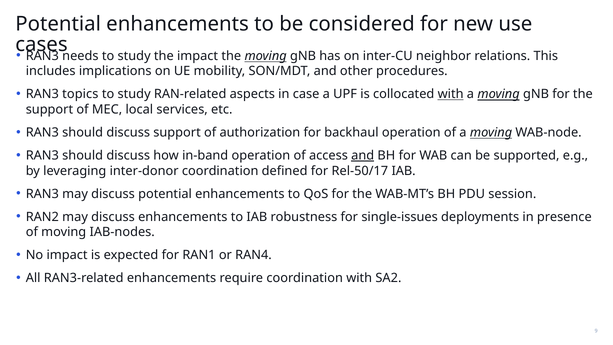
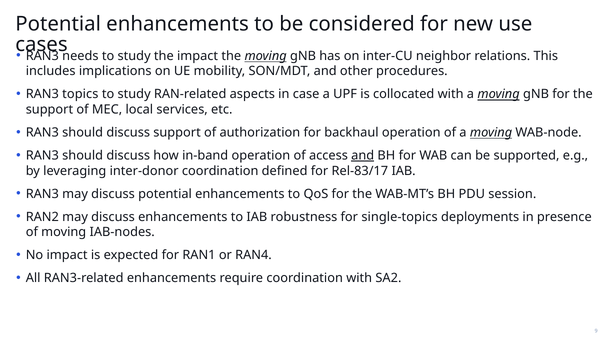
with underline: present -> none (451, 94)
Rel-50/17: Rel-50/17 -> Rel-83/17 (360, 171)
single-issues: single-issues -> single-topics (400, 217)
